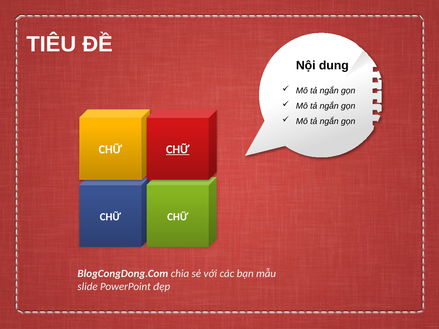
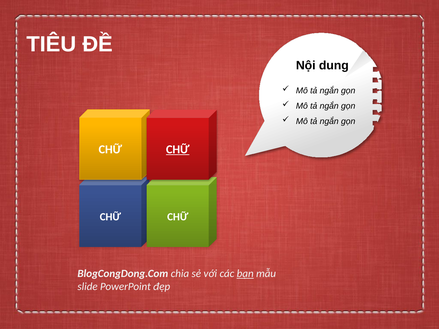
bạn underline: none -> present (245, 274)
